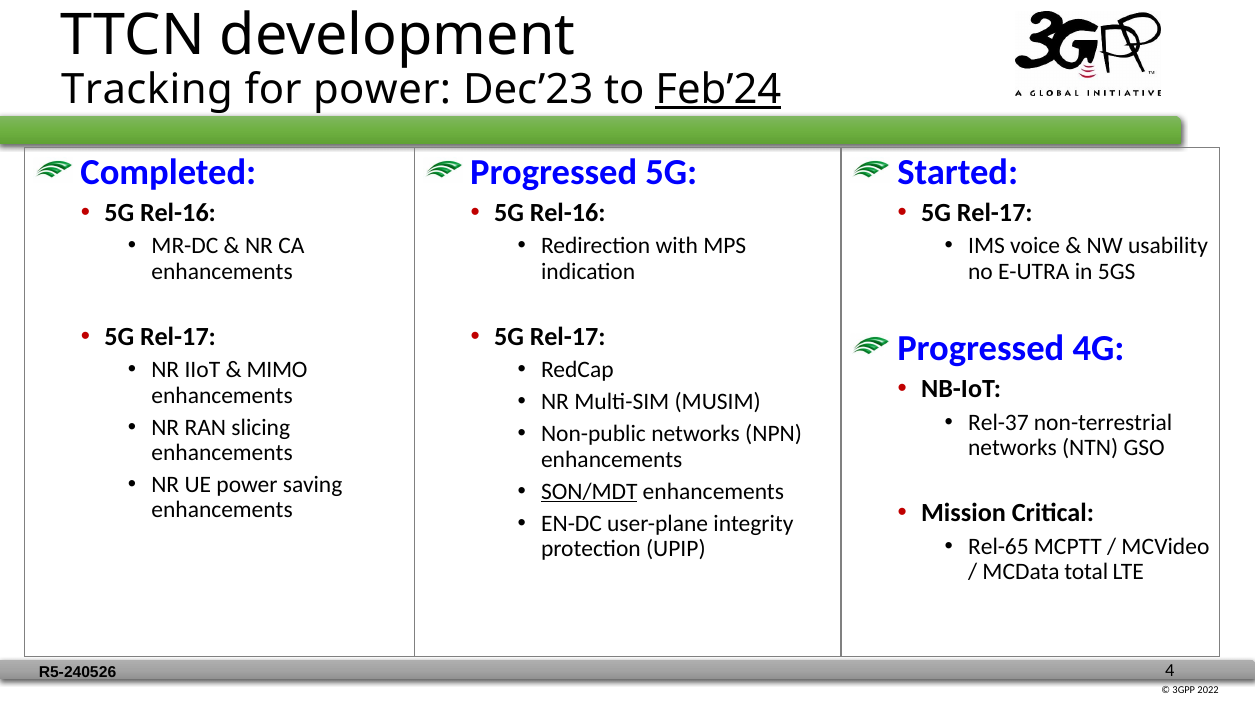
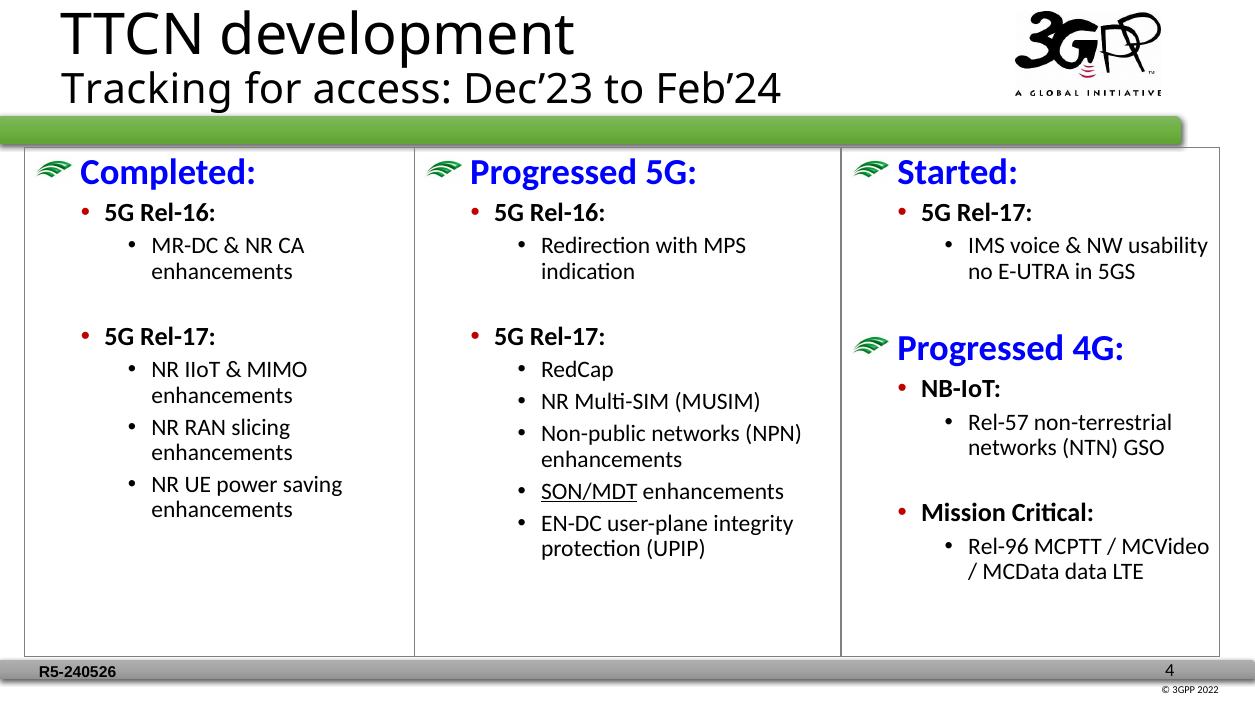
for power: power -> access (382, 90)
Feb’24 underline: present -> none (718, 90)
Rel-37: Rel-37 -> Rel-57 (998, 423)
Rel-65: Rel-65 -> Rel-96 (998, 547)
total: total -> data (1086, 572)
